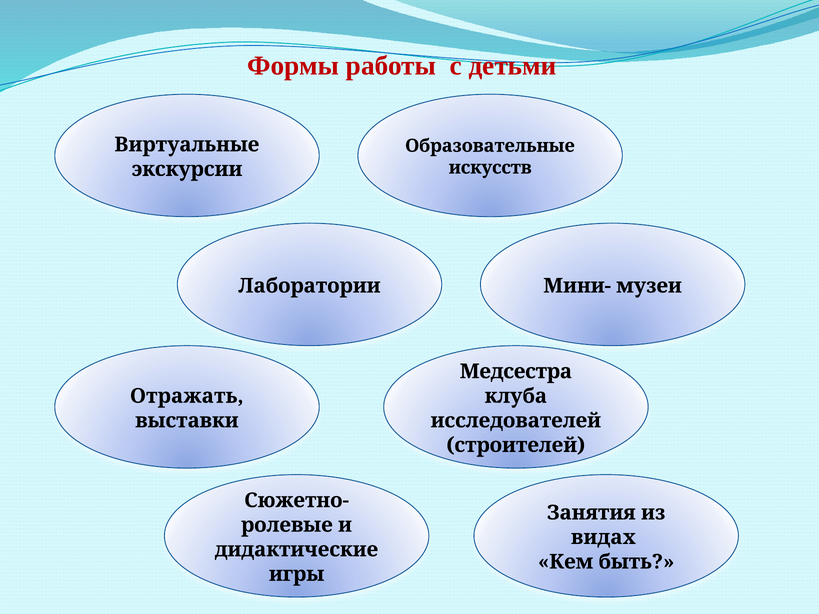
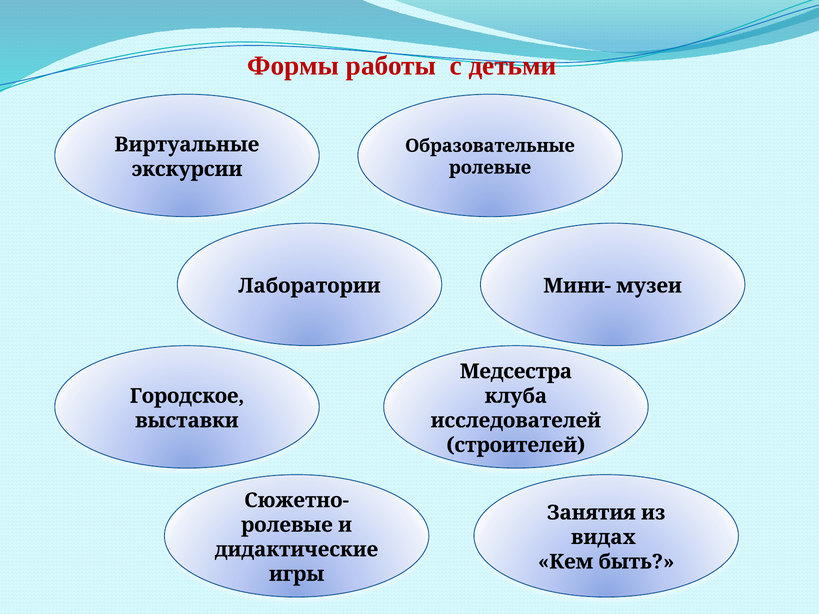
искусств: искусств -> ролевые (490, 168)
Отражать: Отражать -> Городское (187, 396)
